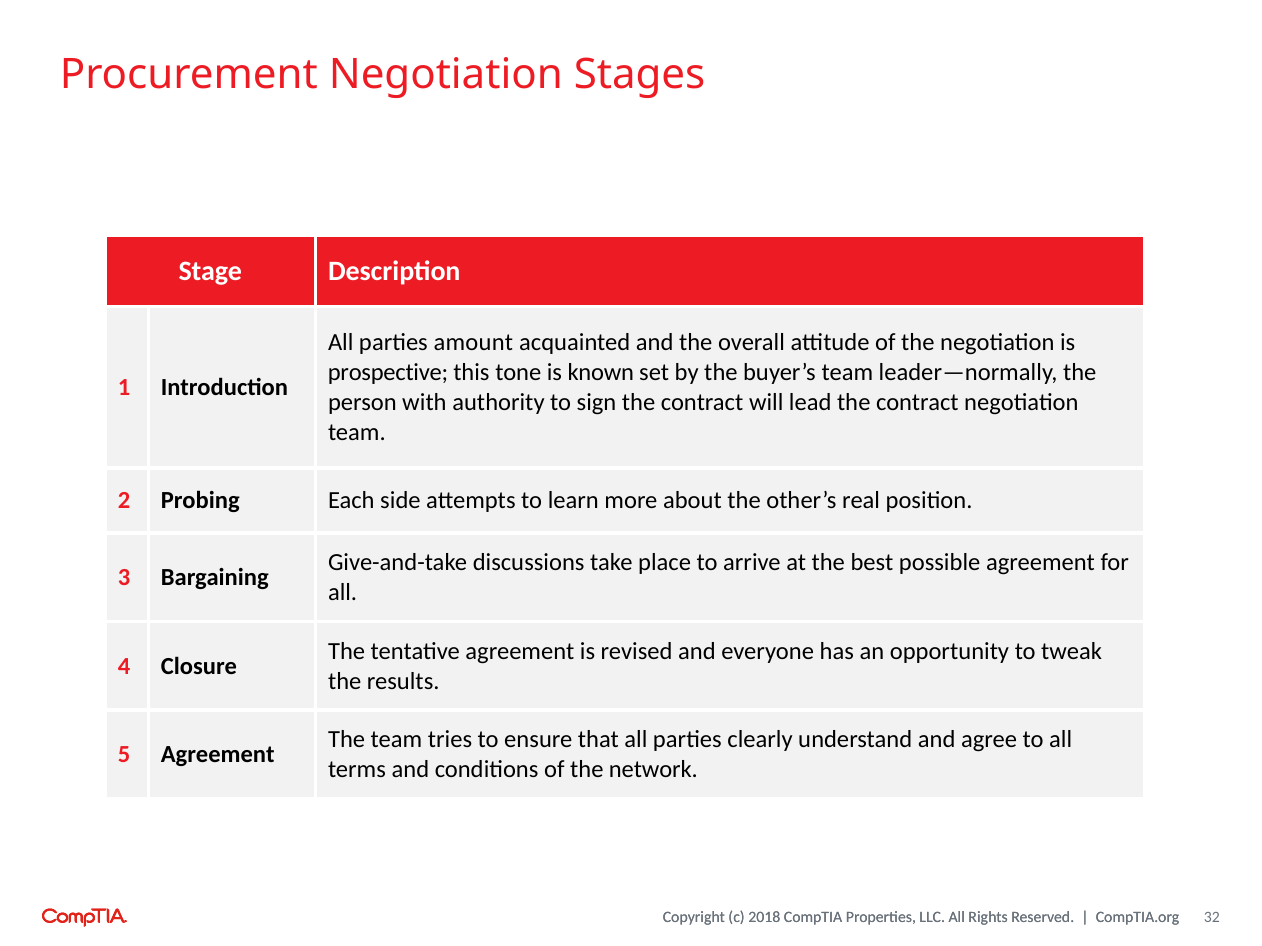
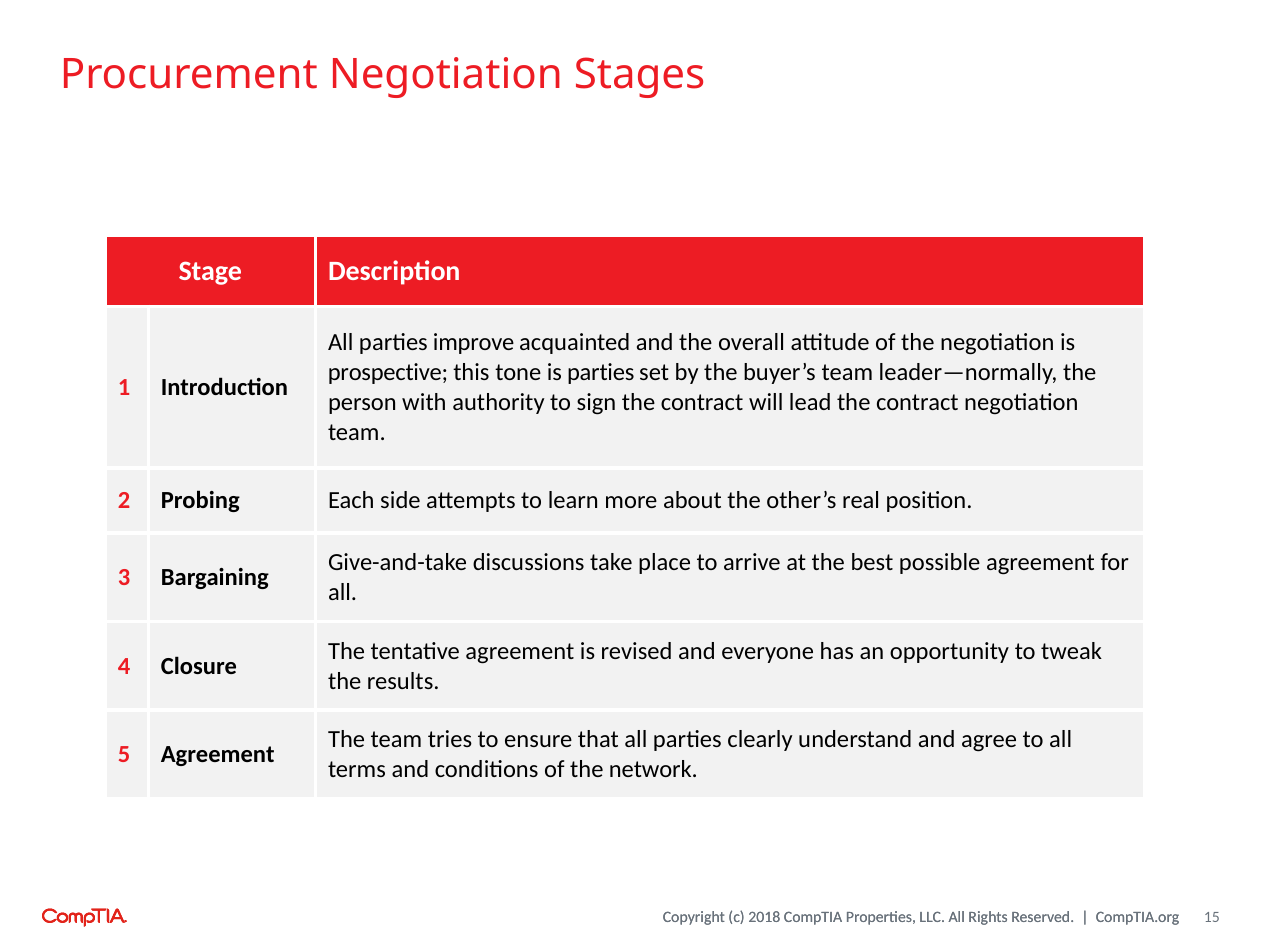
amount: amount -> improve (474, 343)
is known: known -> parties (601, 373)
32: 32 -> 15 (1212, 918)
